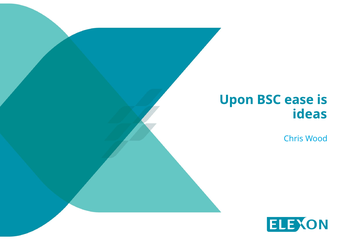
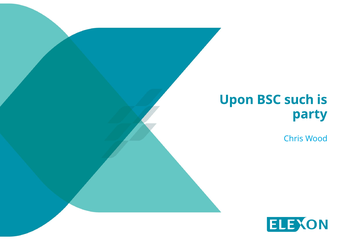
ease: ease -> such (299, 100)
ideas: ideas -> party (310, 114)
